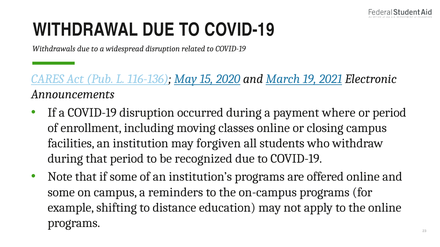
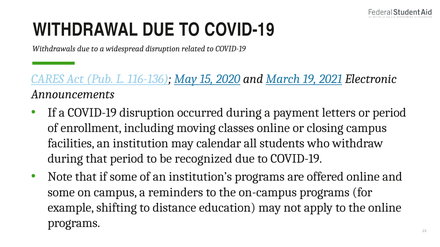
where: where -> letters (339, 113)
forgiven: forgiven -> calendar (219, 144)
